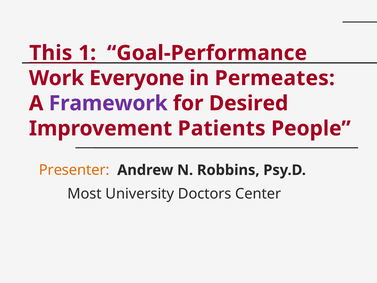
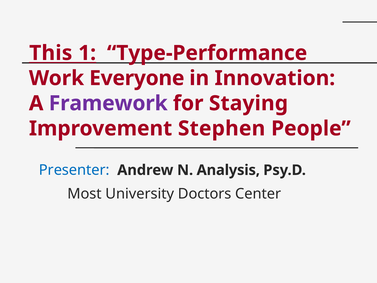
Goal-Performance: Goal-Performance -> Type-Performance (207, 53)
Permeates: Permeates -> Innovation (275, 78)
Desired: Desired -> Staying (248, 103)
Patients: Patients -> Stephen (222, 128)
Presenter colour: orange -> blue (74, 170)
Robbins: Robbins -> Analysis (228, 170)
